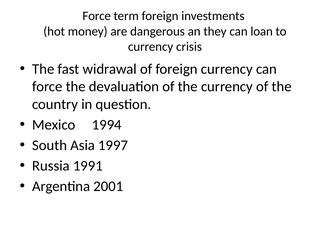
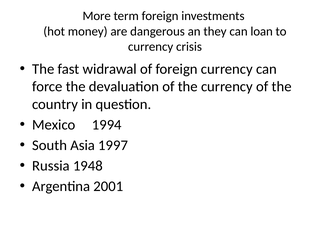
Force: Force -> More (97, 16)
1991: 1991 -> 1948 (88, 166)
